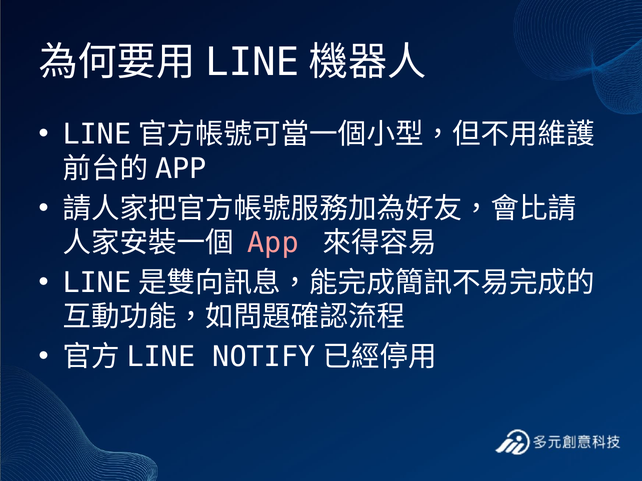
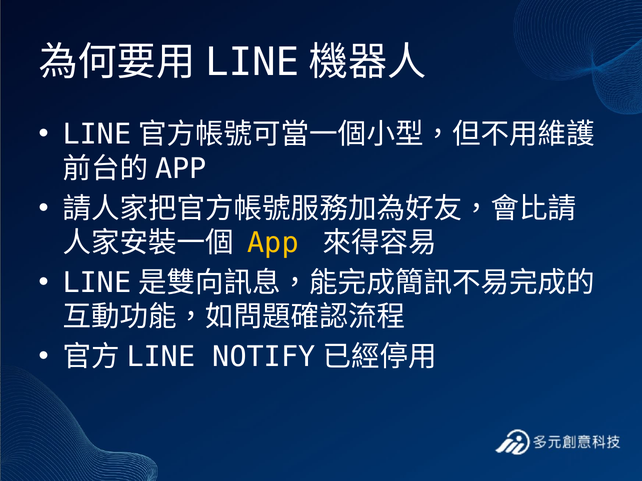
App colour: pink -> yellow (273, 243)
